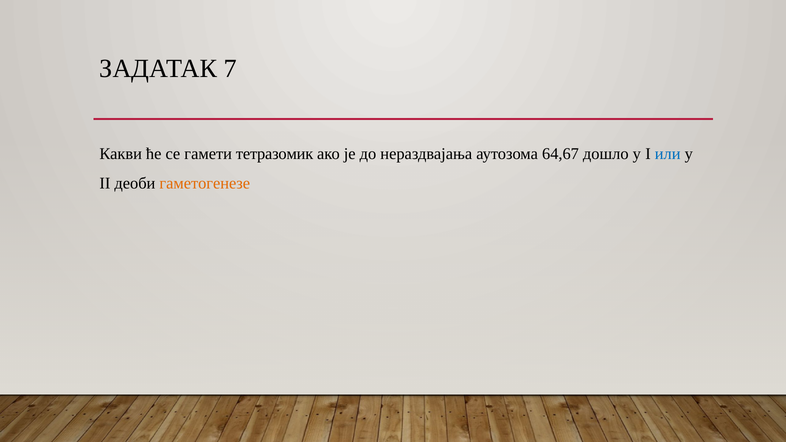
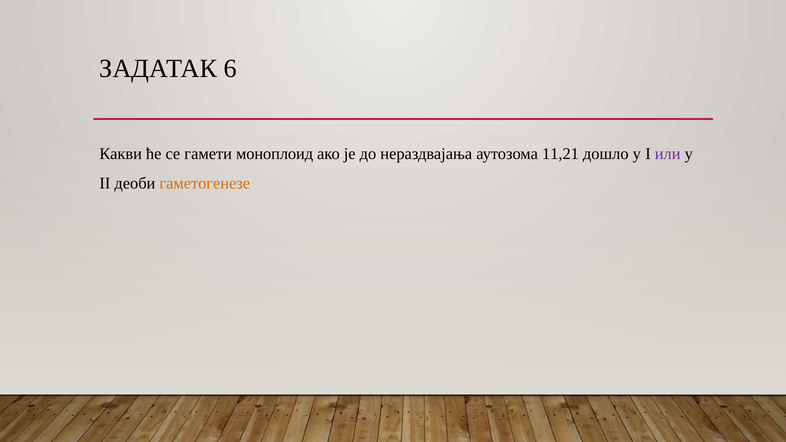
7: 7 -> 6 (230, 69)
тетразомик: тетразомик -> моноплоид (275, 154)
64,67: 64,67 -> 11,21 (560, 154)
или colour: blue -> purple (668, 154)
